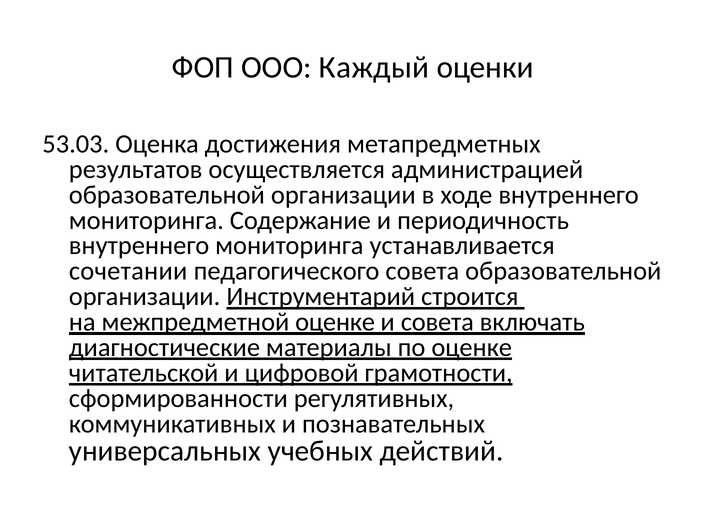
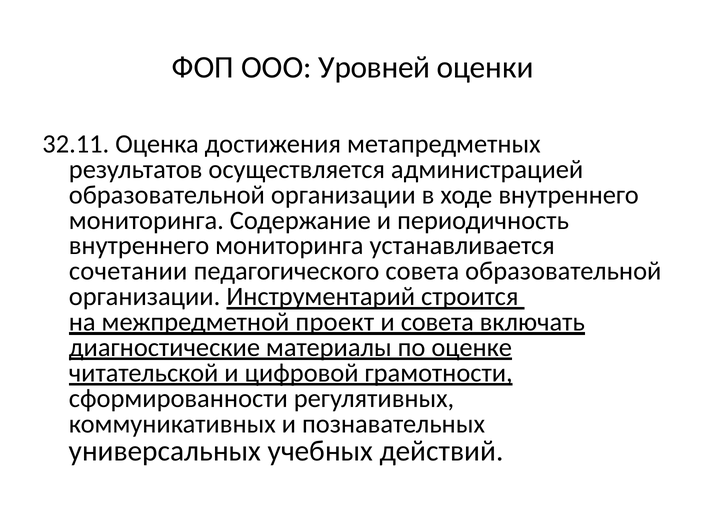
Каждый: Каждый -> Уровней (374, 67)
53.03: 53.03 -> 32.11 (76, 144)
межпредметной оценке: оценке -> проект (335, 322)
